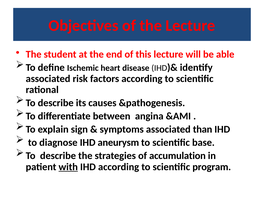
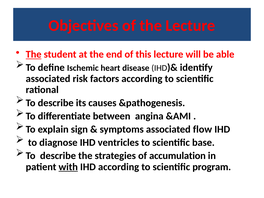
The underline: none -> present (34, 54)
than: than -> flow (202, 129)
aneurysm: aneurysm -> ventricles (118, 143)
